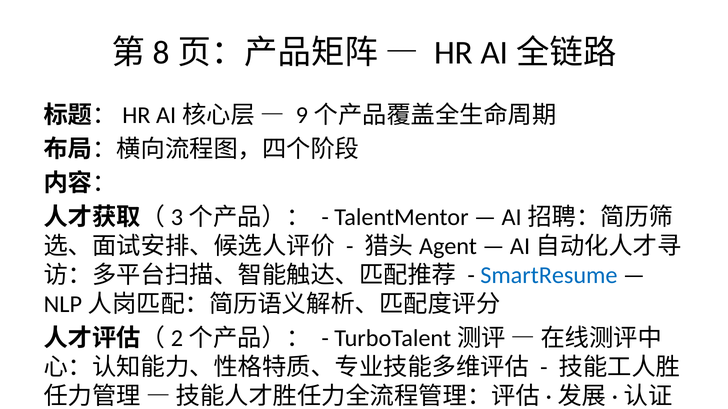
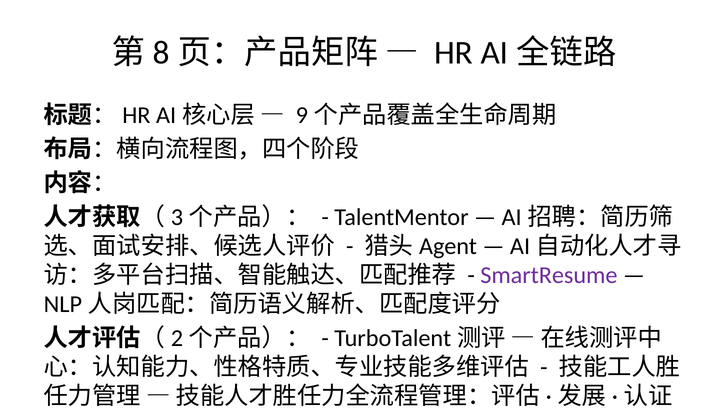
SmartResume colour: blue -> purple (549, 276)
